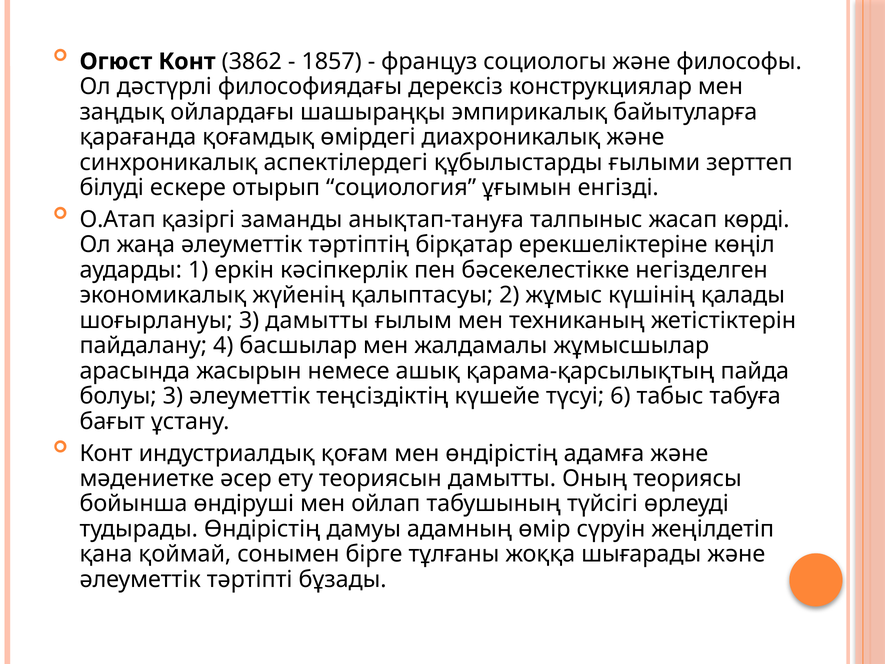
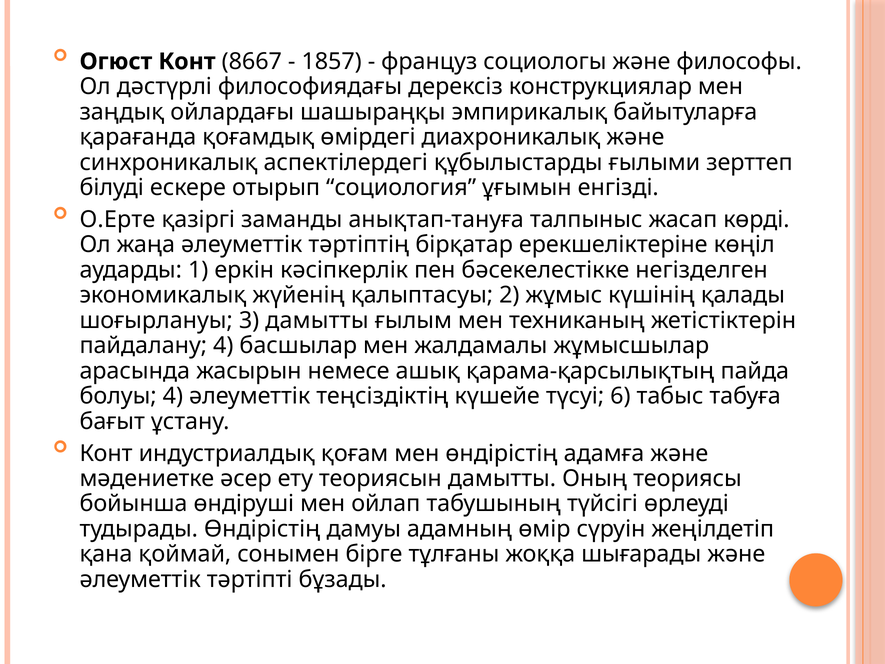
3862: 3862 -> 8667 (252, 61)
О.Атап: О.Атап -> О.Ерте (117, 219)
болуы 3: 3 -> 4 (173, 396)
